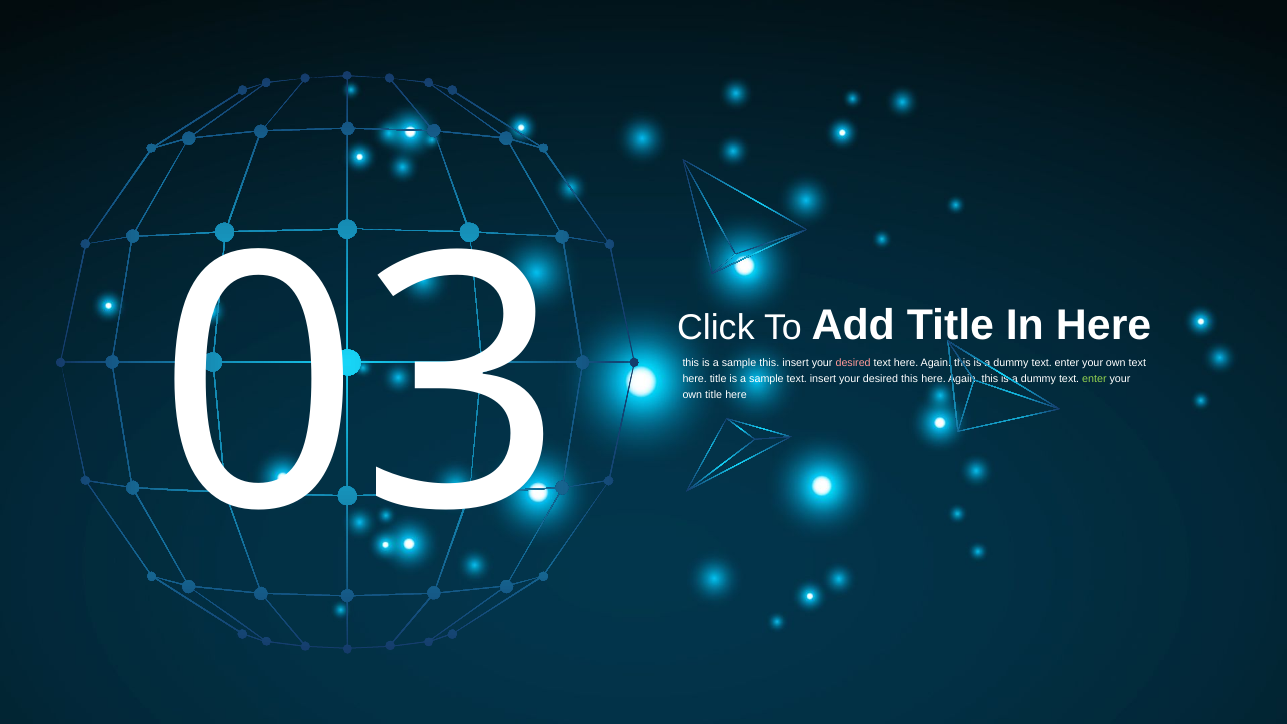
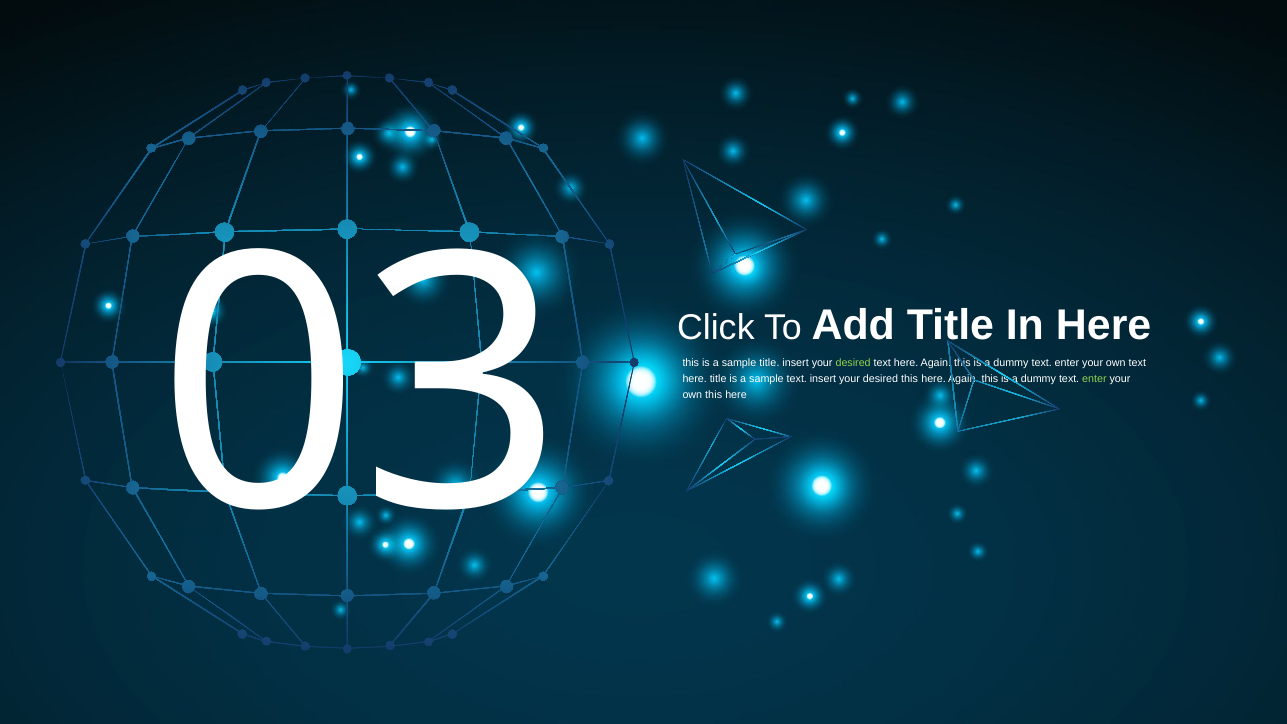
sample this: this -> title (769, 363)
desired colour: pink -> light green (853, 363)
own title: title -> this (714, 395)
